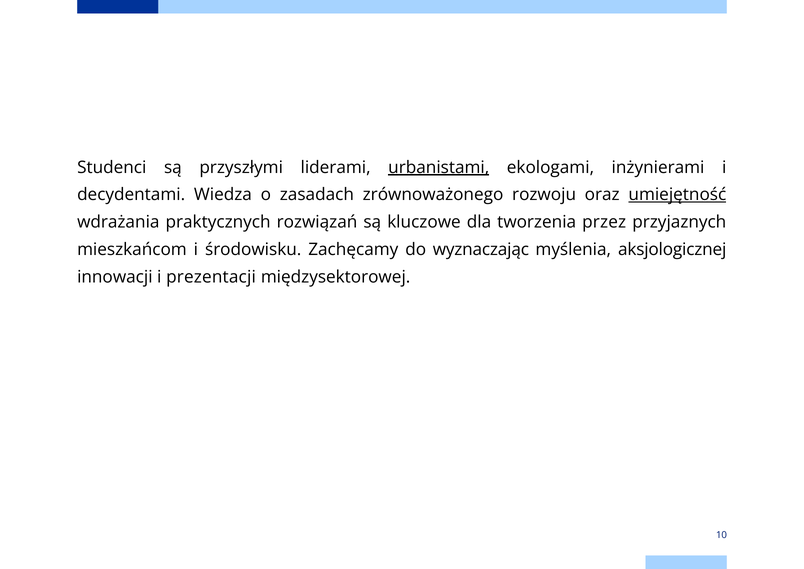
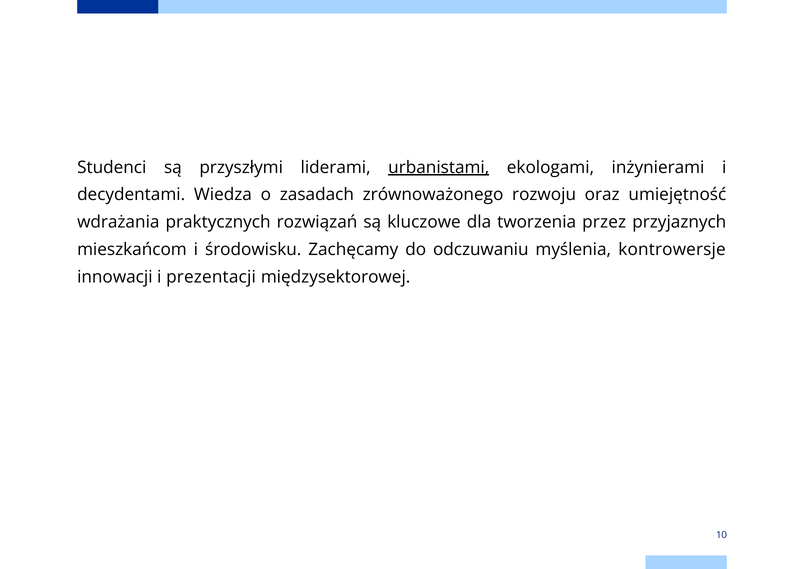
umiejętność underline: present -> none (677, 195)
wyznaczając: wyznaczając -> odczuwaniu (481, 249)
aksjologicznej: aksjologicznej -> kontrowersje (672, 249)
